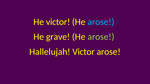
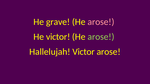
He victor: victor -> grave (58, 22)
arose colour: light blue -> pink (101, 22)
He grave: grave -> victor (58, 37)
